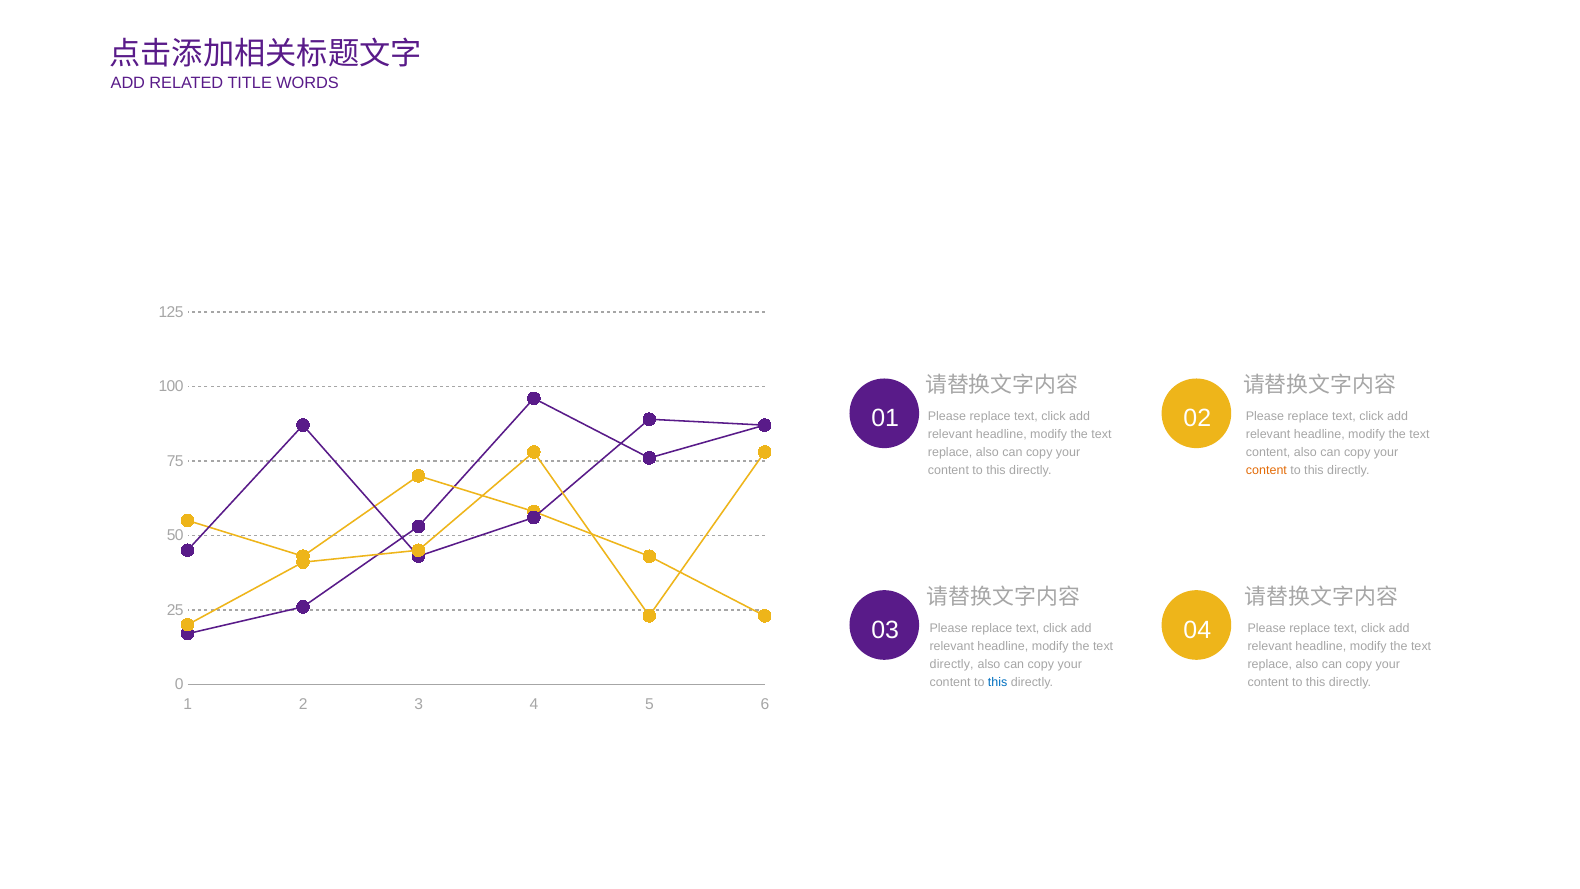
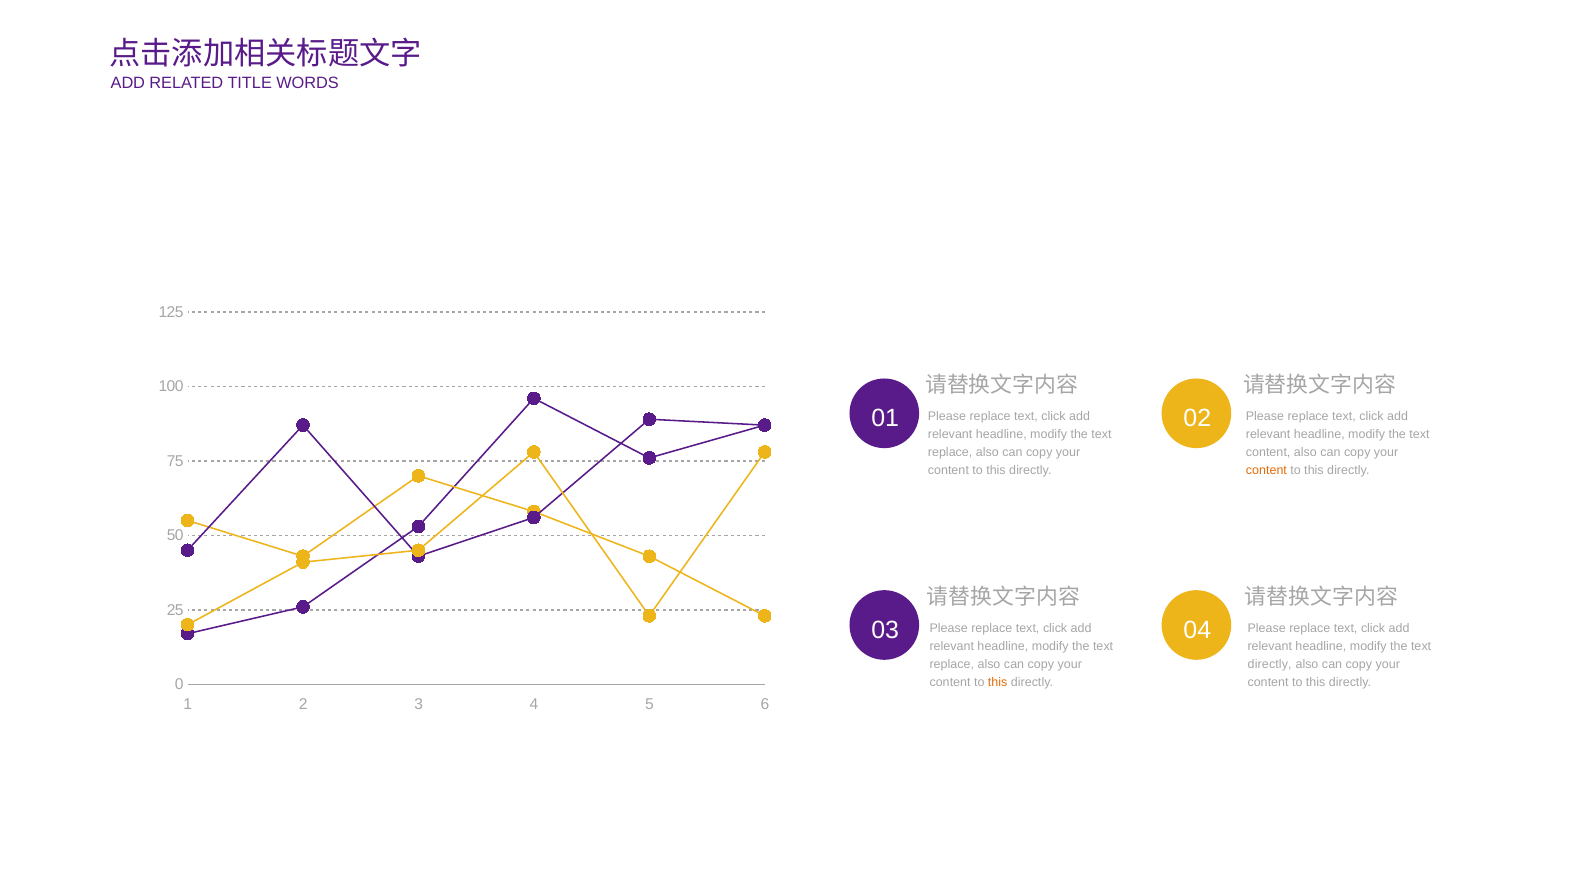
directly: directly -> replace (952, 664)
replace: replace -> directly (1270, 664)
this colour: blue -> orange (998, 682)
